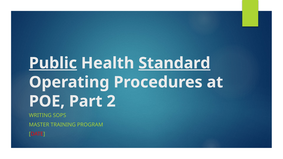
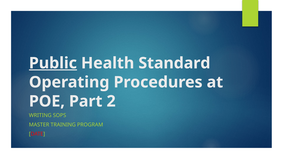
Standard underline: present -> none (174, 63)
